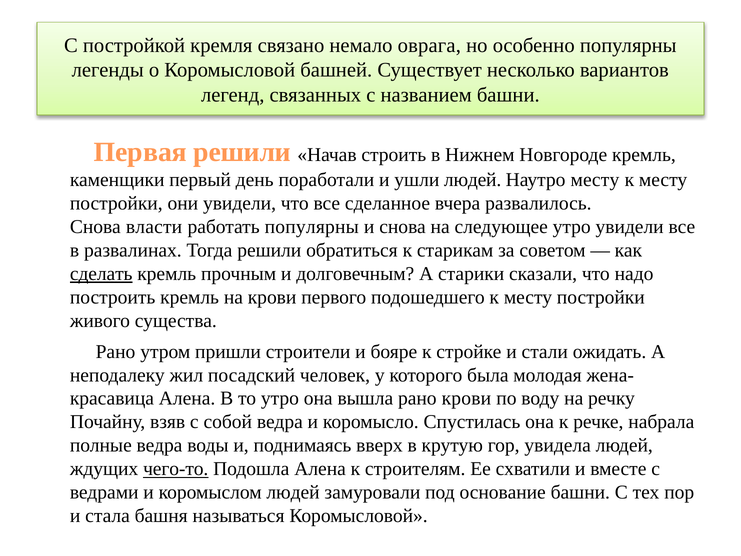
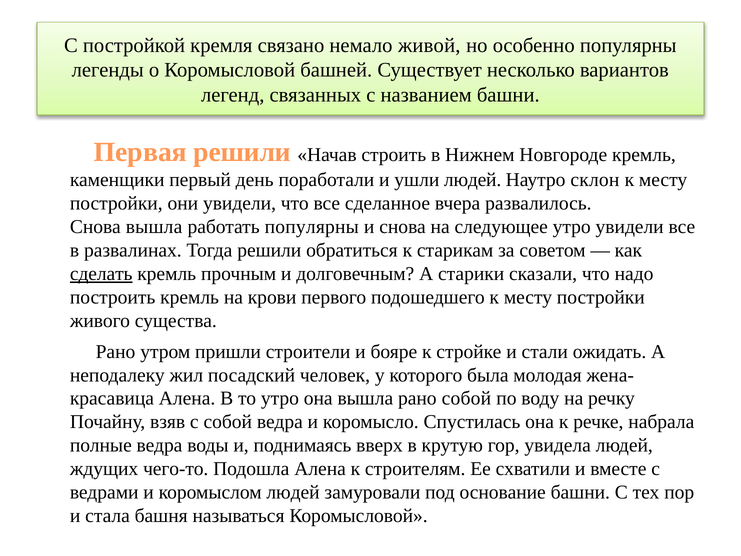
оврага: оврага -> живой (429, 45)
Наутро месту: месту -> склон (595, 180)
Снова власти: власти -> вышла (154, 227)
рано крови: крови -> собой (466, 398)
чего-то underline: present -> none (176, 469)
